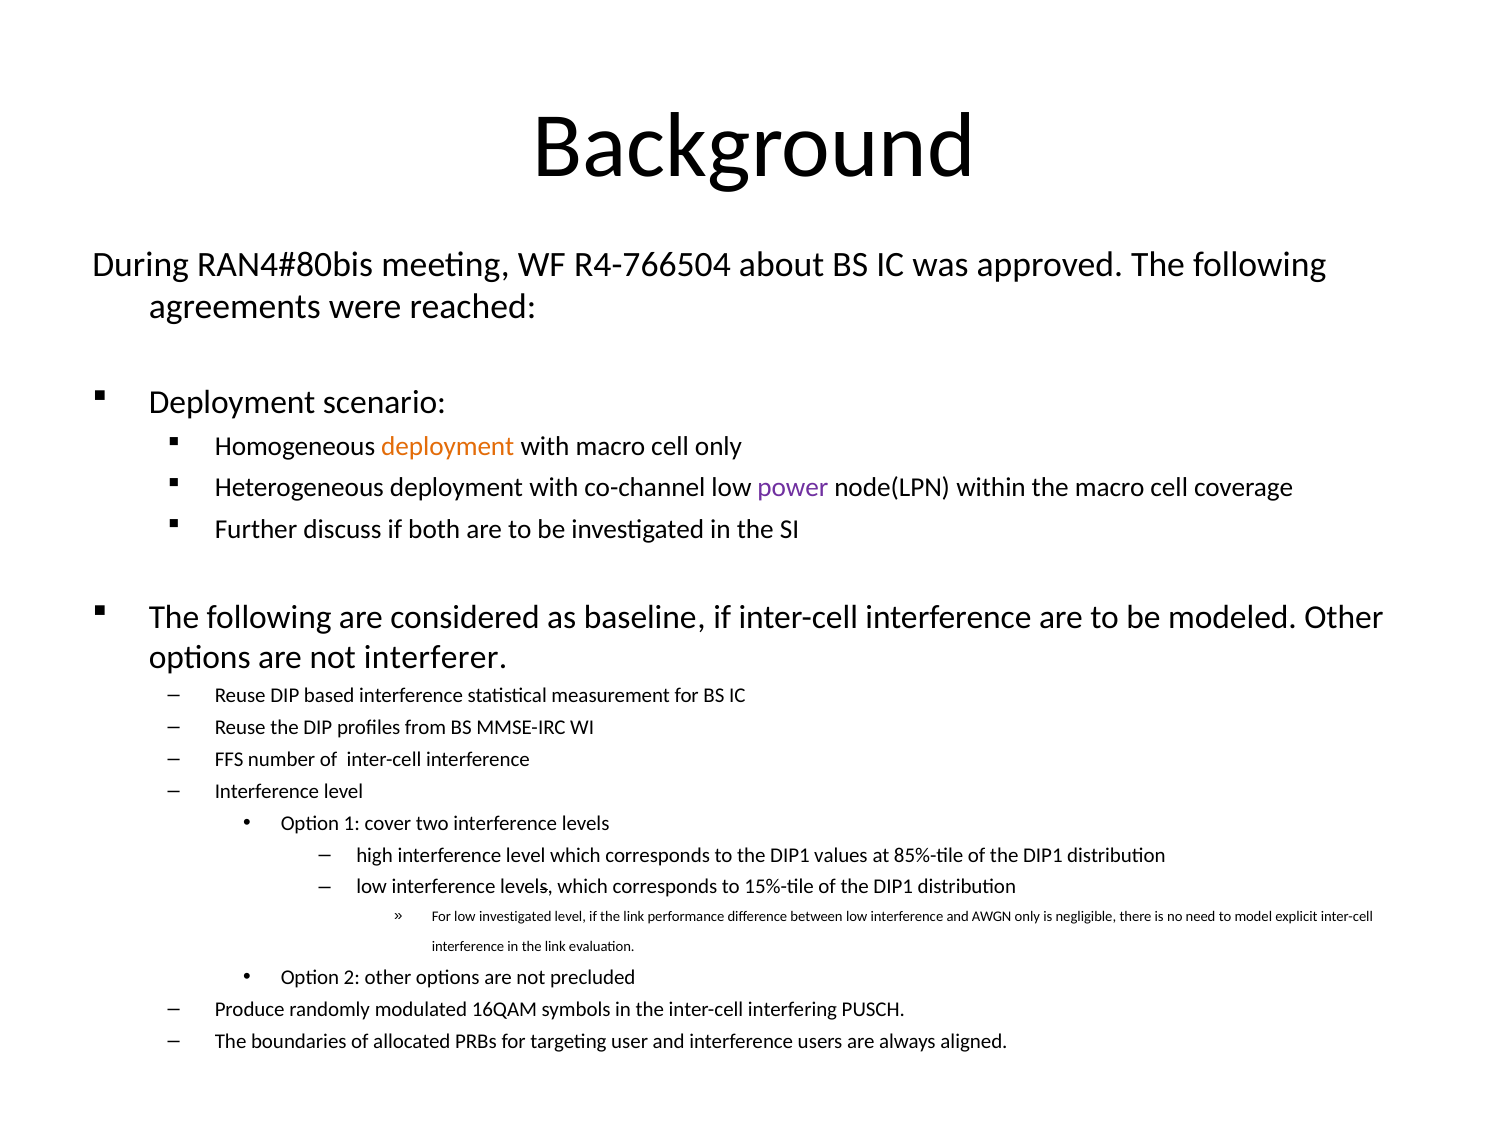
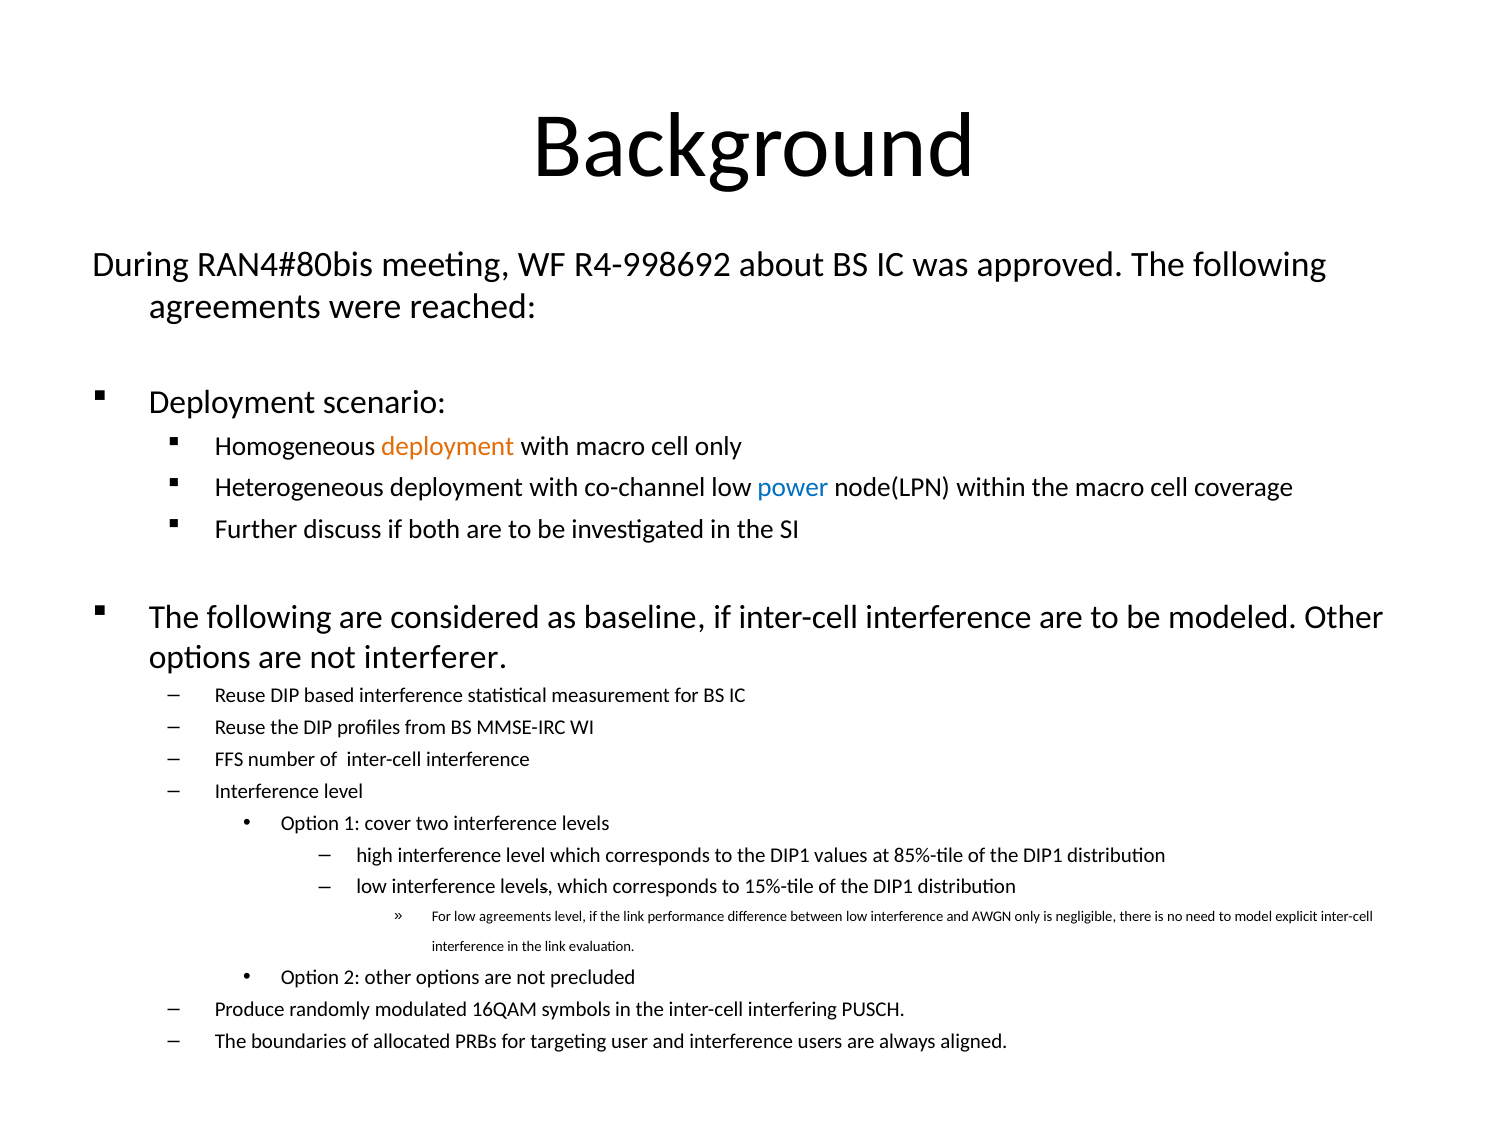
R4-766504: R4-766504 -> R4-998692 (652, 265)
power colour: purple -> blue (793, 488)
low investigated: investigated -> agreements (515, 917)
